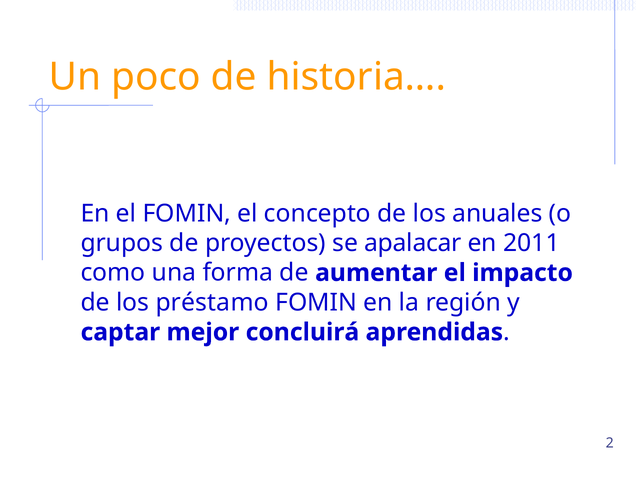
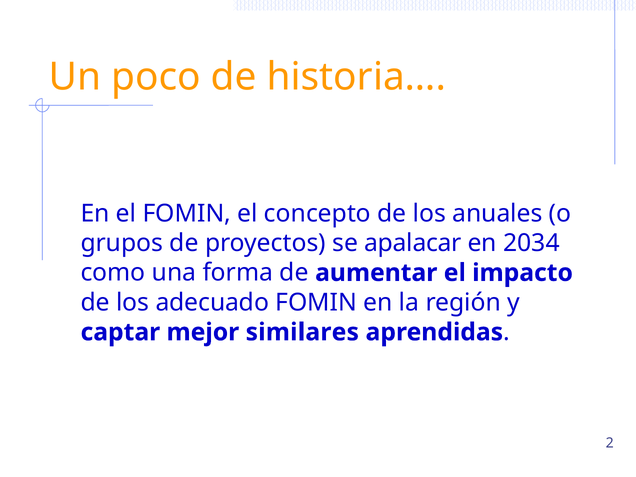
2011: 2011 -> 2034 (531, 243)
préstamo: préstamo -> adecuado (212, 302)
concluirá: concluirá -> similares (302, 332)
